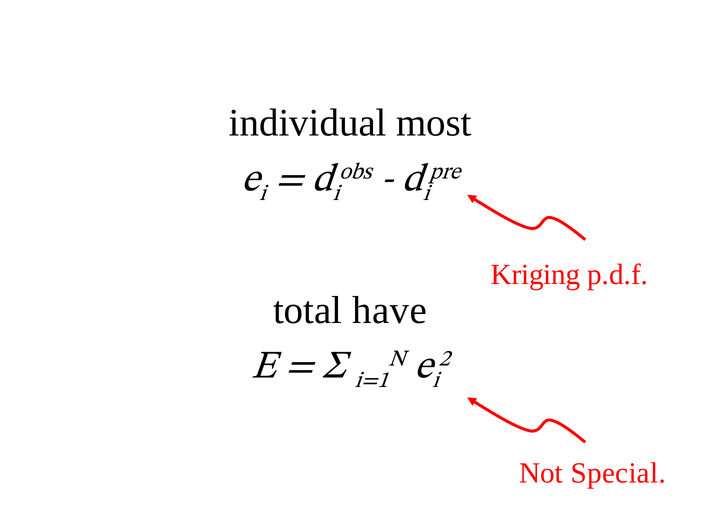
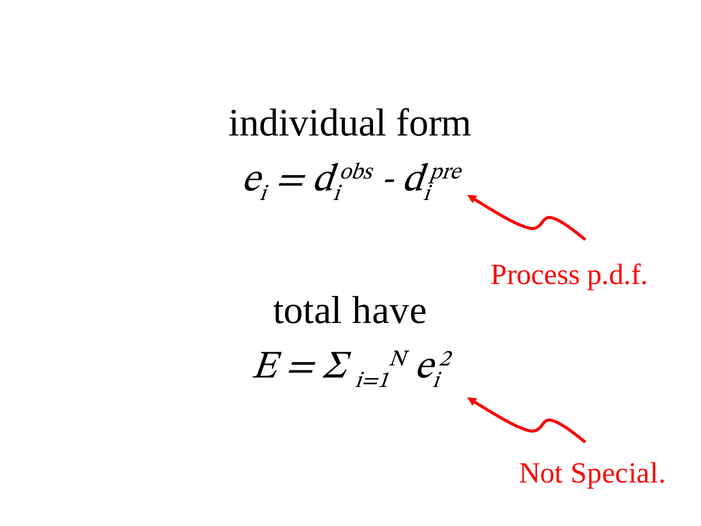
most: most -> form (434, 123)
Kriging: Kriging -> Process (535, 274)
